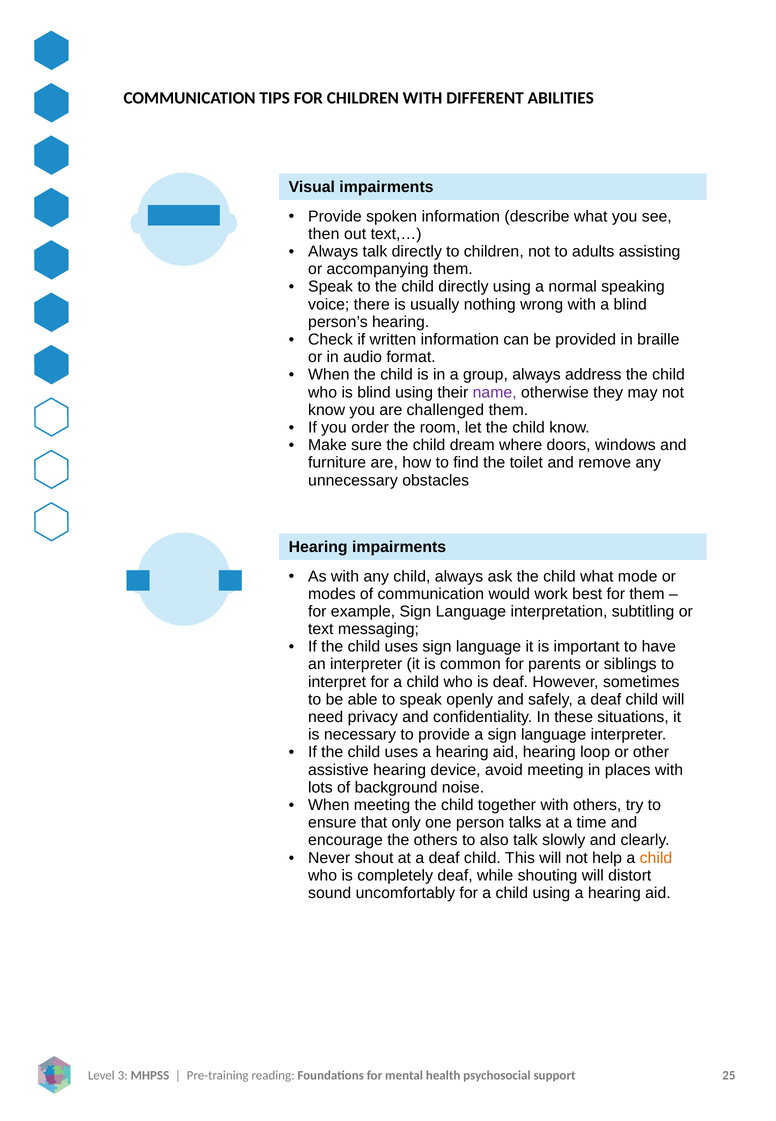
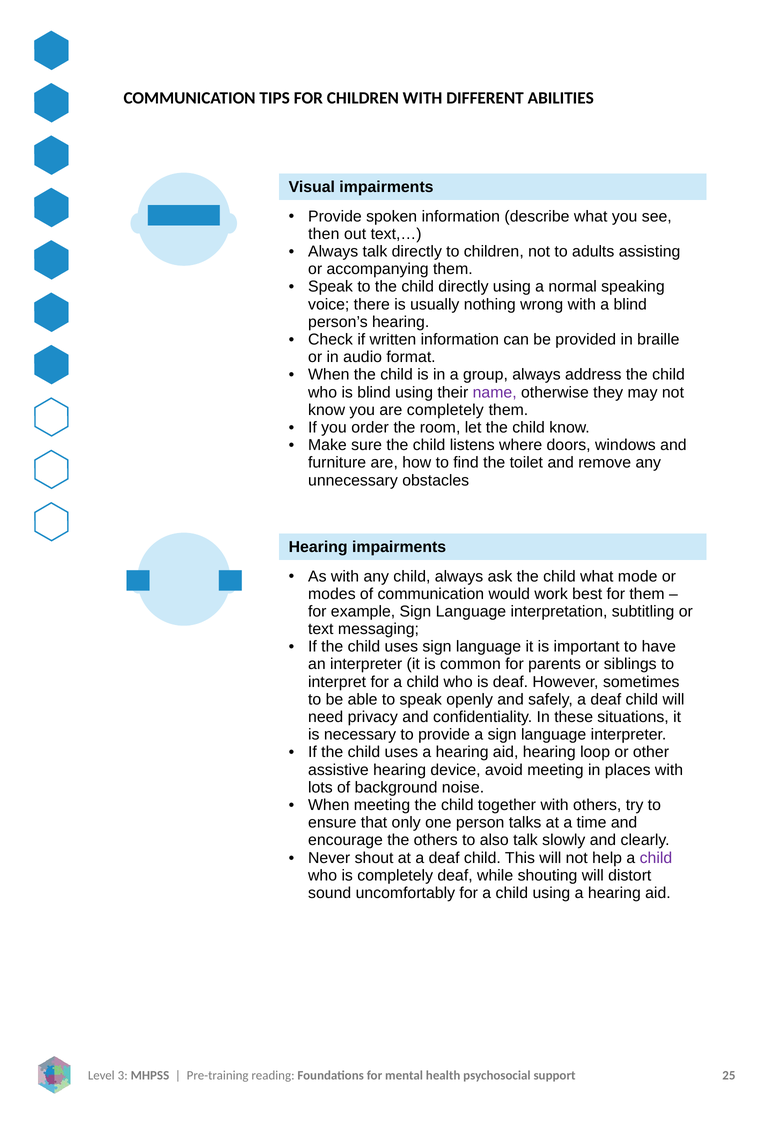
are challenged: challenged -> completely (445, 410)
dream: dream -> listens (472, 445)
child colour: orange -> purple (656, 858)
